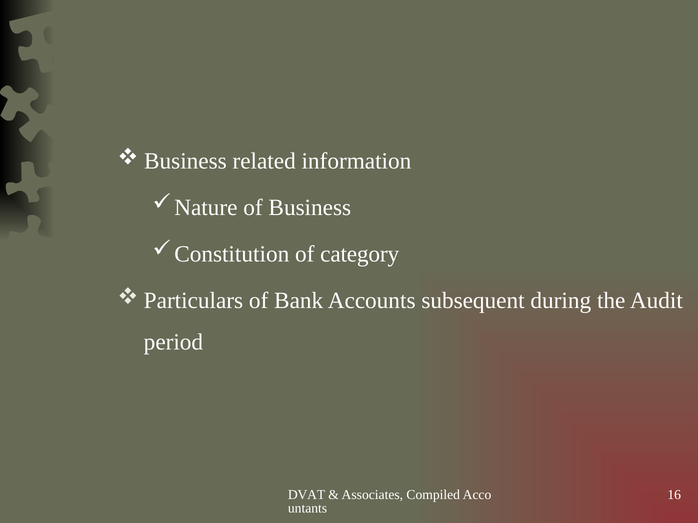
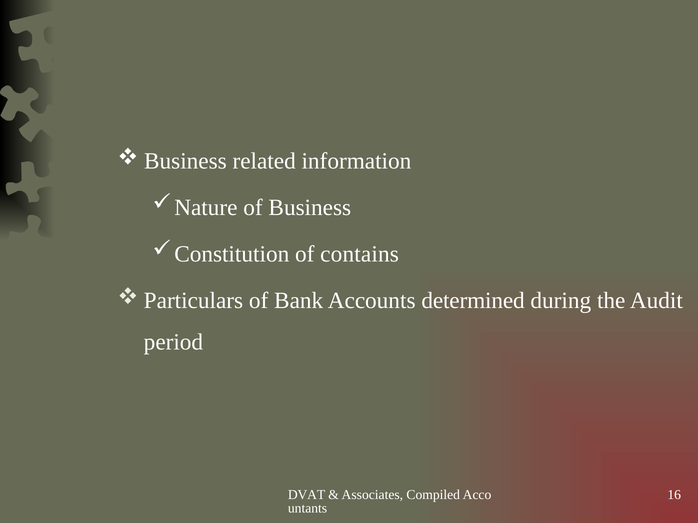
category: category -> contains (360, 254)
subsequent: subsequent -> determined (473, 301)
